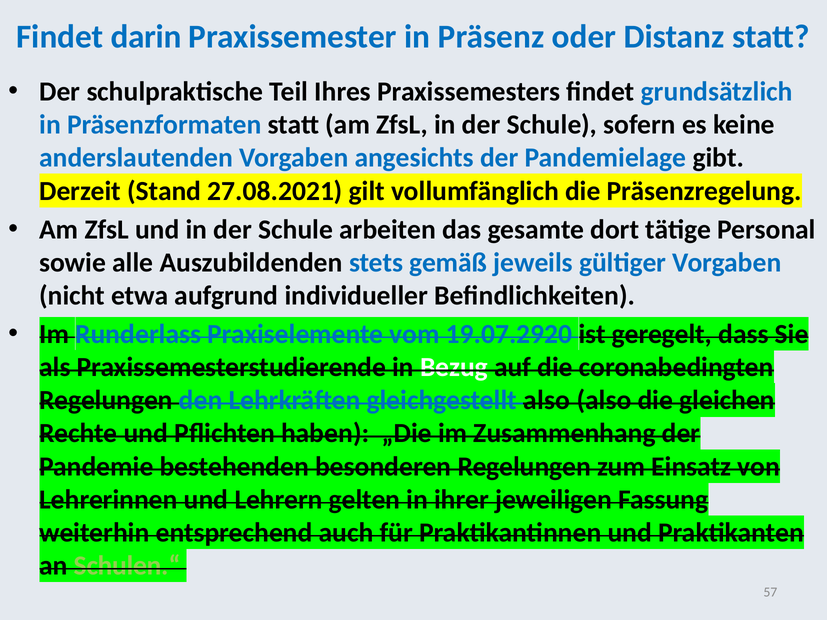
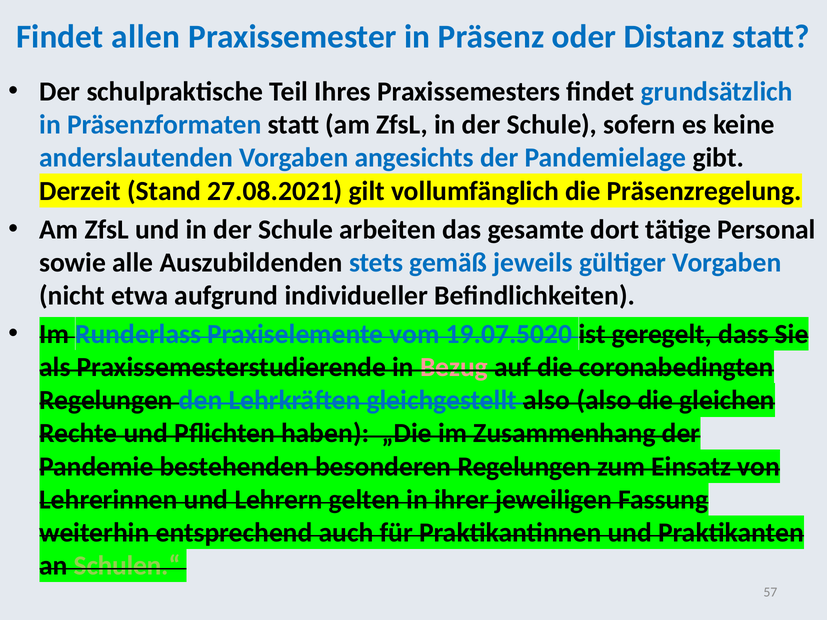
darin: darin -> allen (146, 37)
19.07.2920: 19.07.2920 -> 19.07.5020 (509, 334)
Bezug colour: white -> pink (454, 367)
